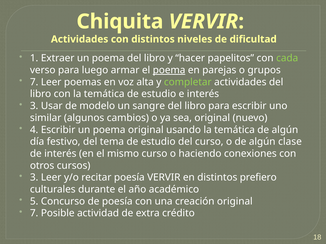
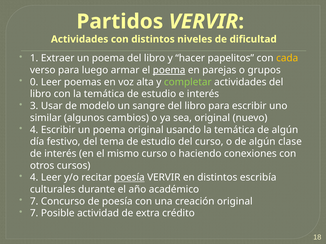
Chiquita: Chiquita -> Partidos (120, 22)
cada colour: light green -> yellow (287, 58)
7: 7 -> 0 (34, 82)
3: 3 -> 4 (34, 178)
poesía underline: none -> present (129, 178)
prefiero: prefiero -> escribía (258, 178)
5: 5 -> 7 (34, 202)
